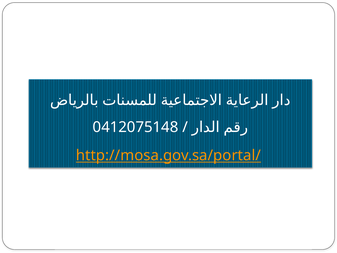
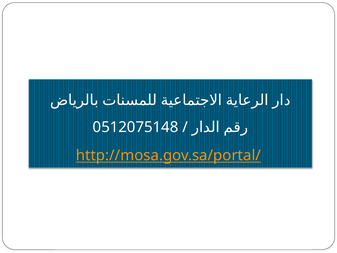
0412075148: 0412075148 -> 0512075148 (136, 127)
